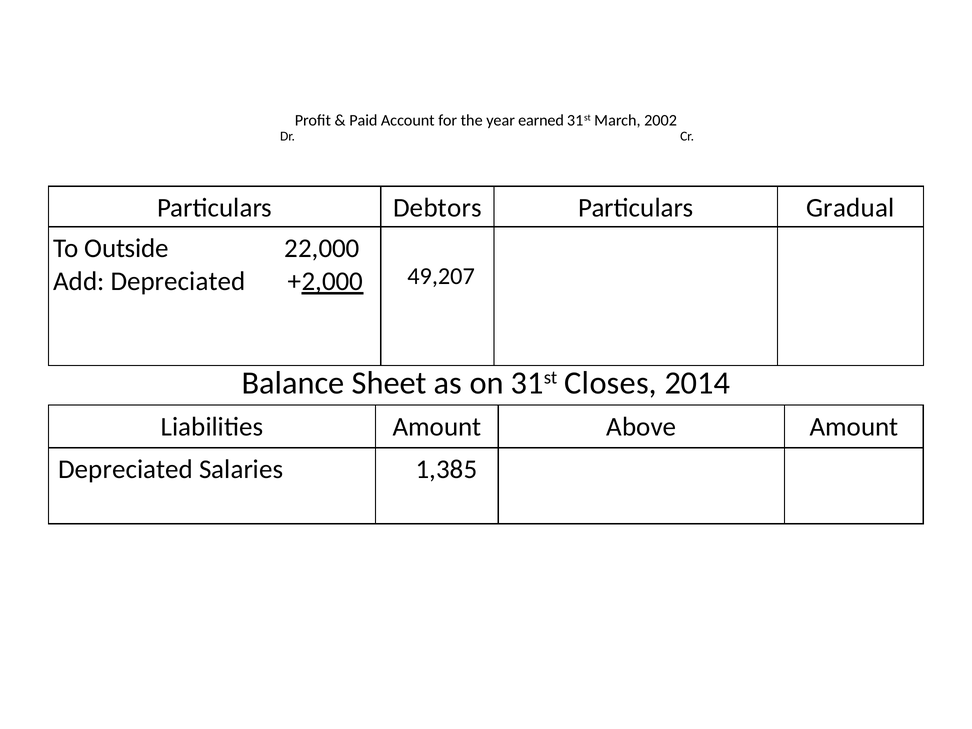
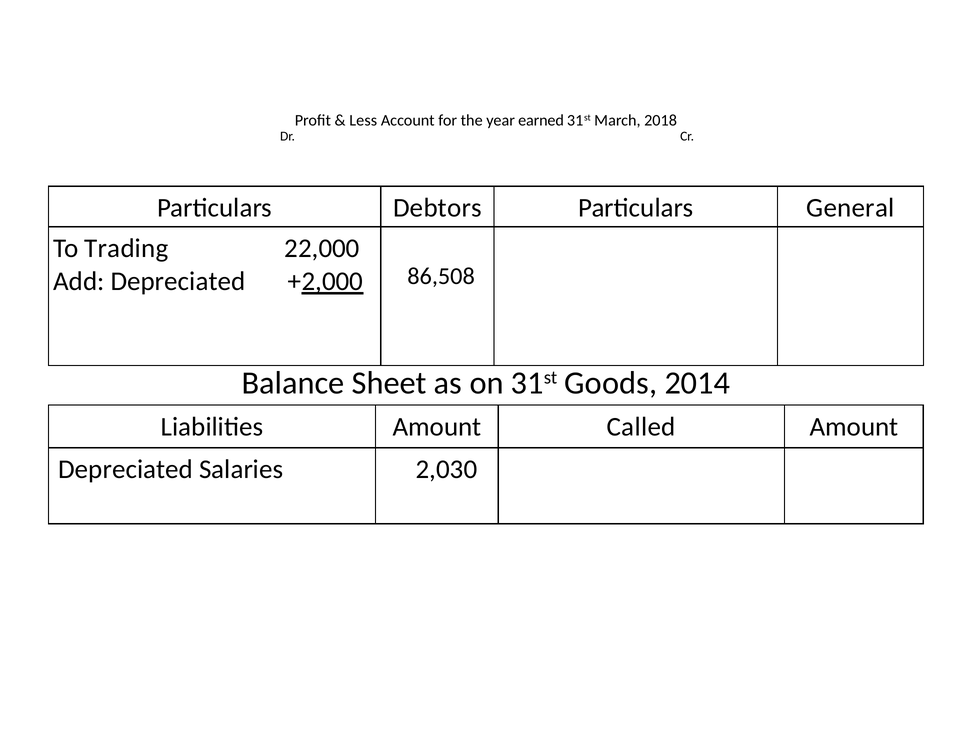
Paid: Paid -> Less (363, 120)
2002: 2002 -> 2018 (661, 120)
Gradual: Gradual -> General (850, 208)
Outside: Outside -> Trading (126, 248)
49,207: 49,207 -> 86,508 (441, 276)
Closes: Closes -> Goods (611, 383)
Above: Above -> Called (641, 427)
1,385: 1,385 -> 2,030 (447, 470)
